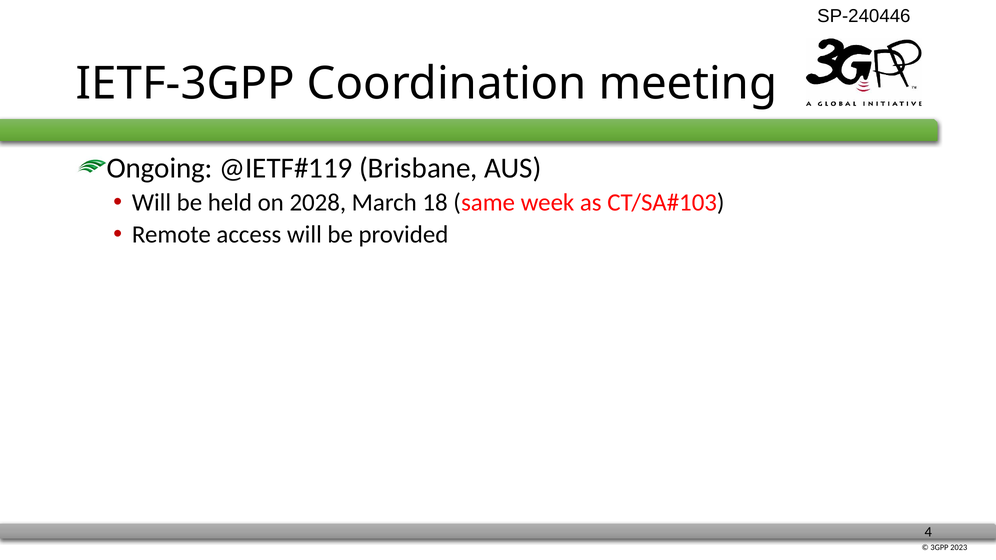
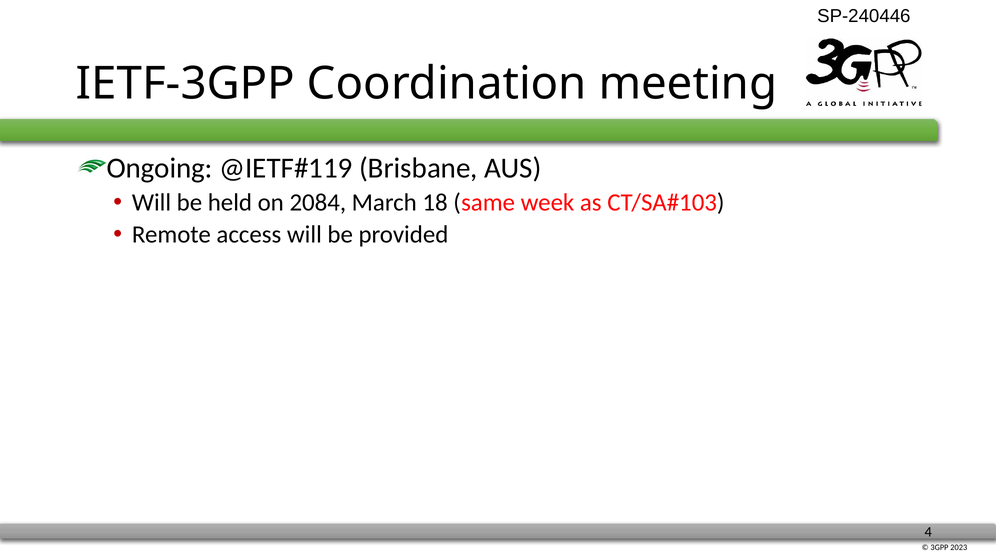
2028: 2028 -> 2084 (318, 203)
